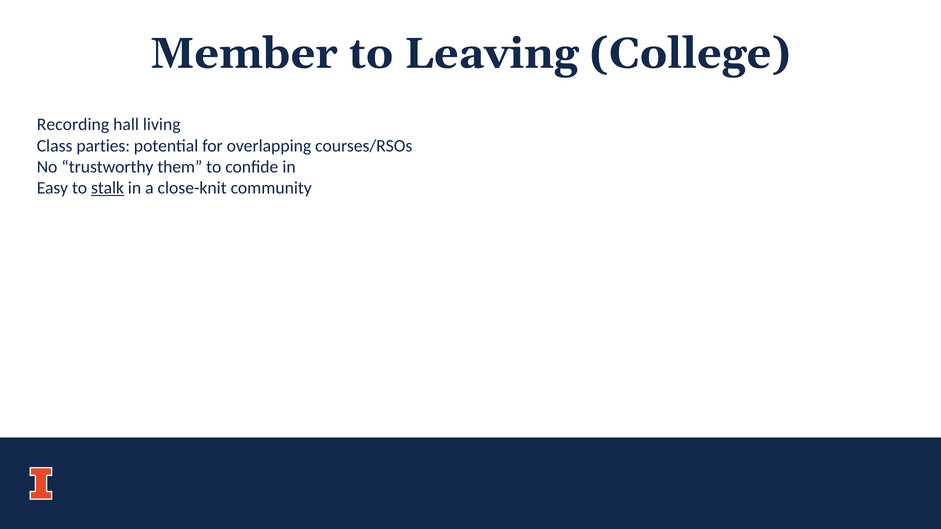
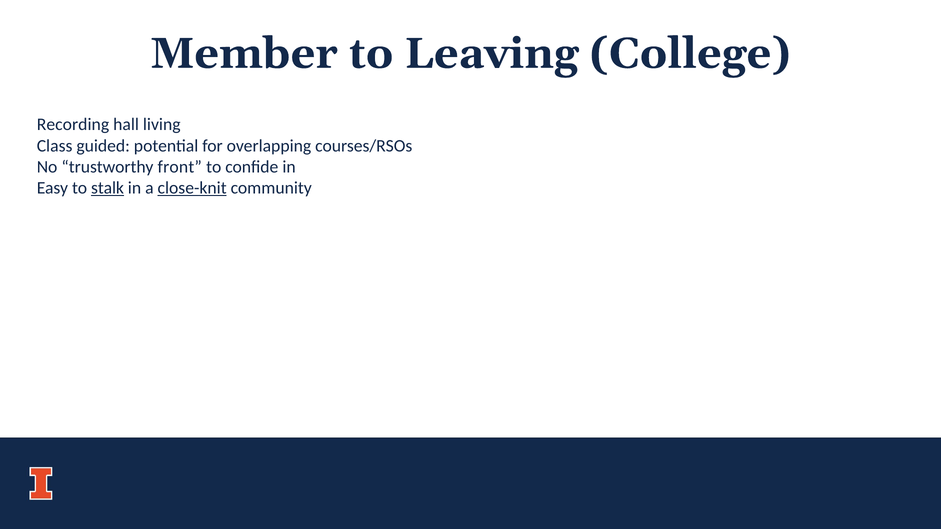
parties: parties -> guided (103, 146)
them: them -> front (180, 167)
close-knit underline: none -> present (192, 188)
